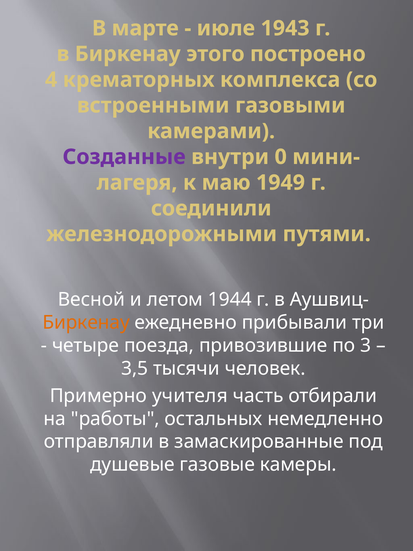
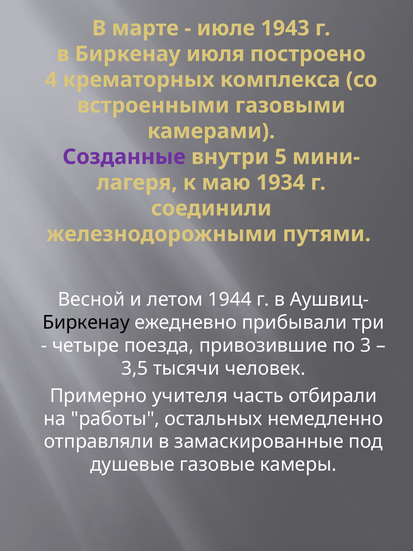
этого: этого -> июля (215, 54)
0: 0 -> 5 (281, 157)
1949: 1949 -> 1934 (280, 183)
Биркенау colour: orange -> black (86, 322)
